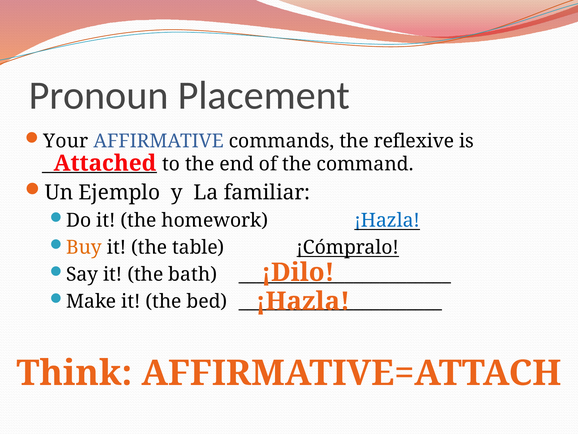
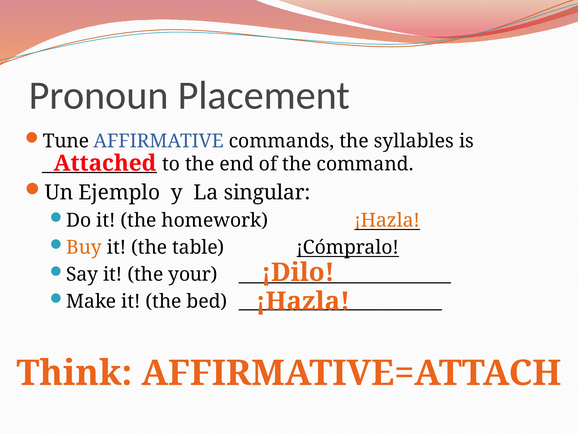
Your: Your -> Tune (66, 141)
reflexive: reflexive -> syllables (414, 141)
familiar: familiar -> singular (267, 193)
¡Hazla colour: blue -> orange (387, 220)
bath: bath -> your (193, 274)
